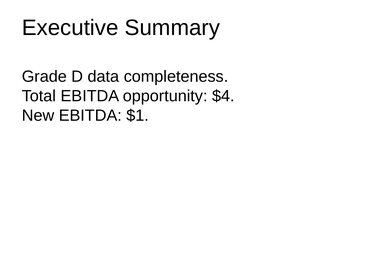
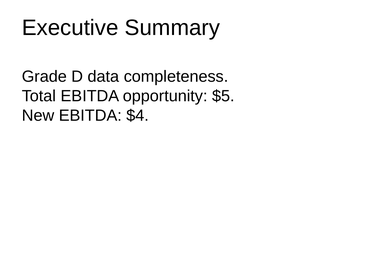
$4: $4 -> $5 (223, 96)
$1: $1 -> $4 (138, 115)
